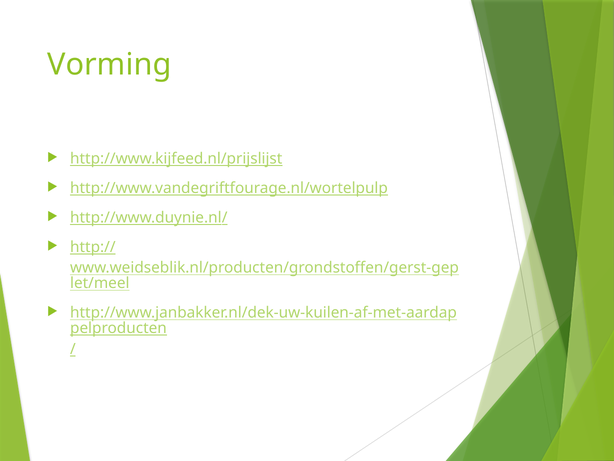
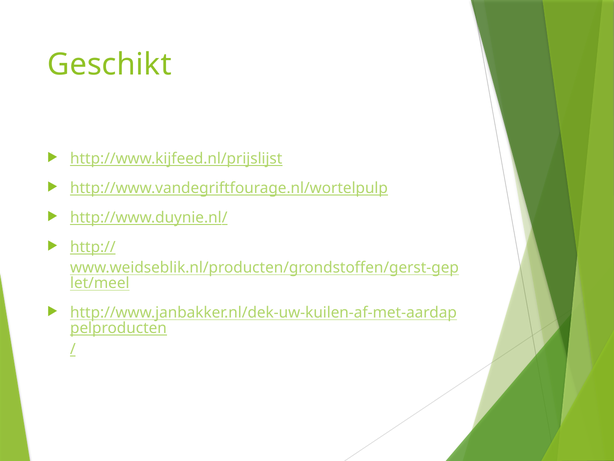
Vorming: Vorming -> Geschikt (109, 65)
